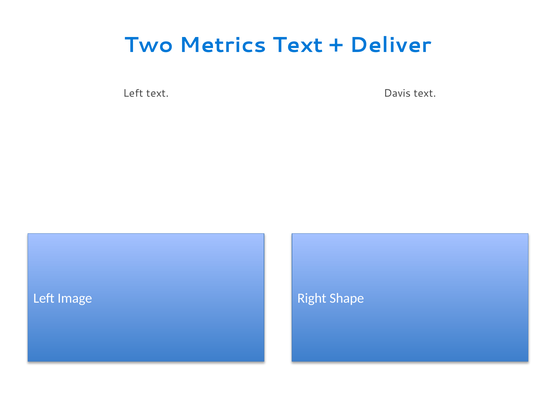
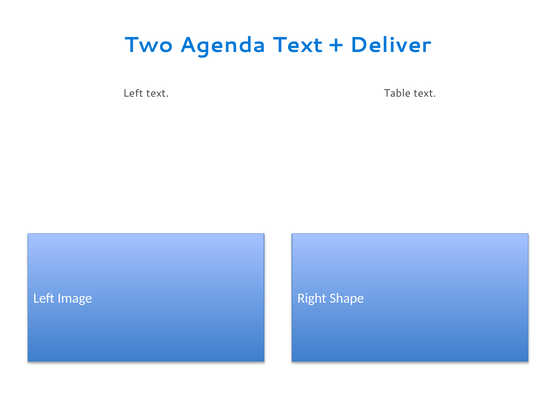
Metrics: Metrics -> Agenda (223, 45)
Davis: Davis -> Table (397, 93)
